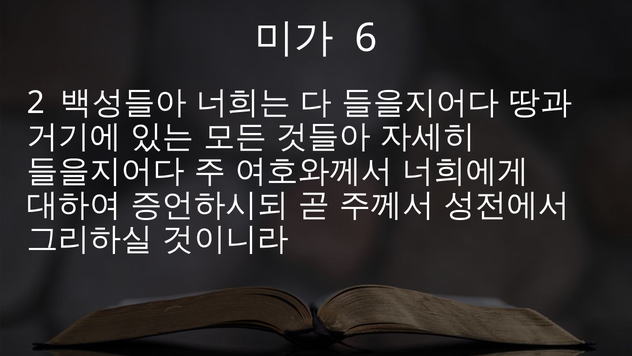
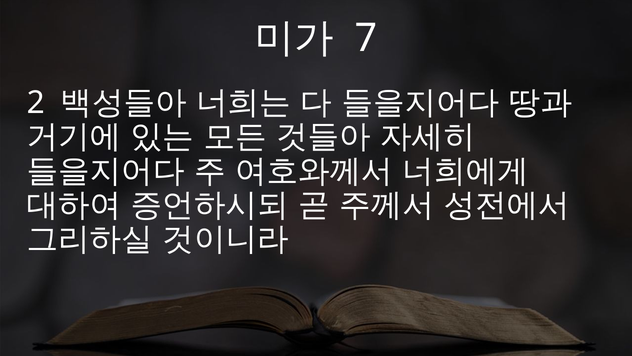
6: 6 -> 7 (366, 38)
